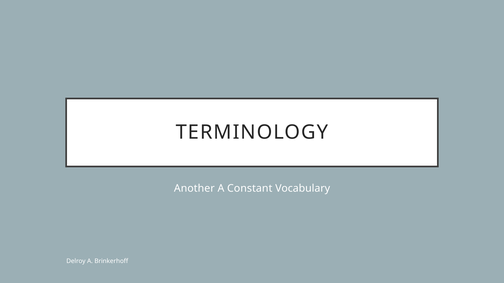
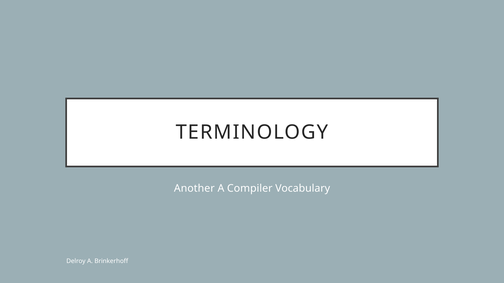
Constant: Constant -> Compiler (250, 189)
